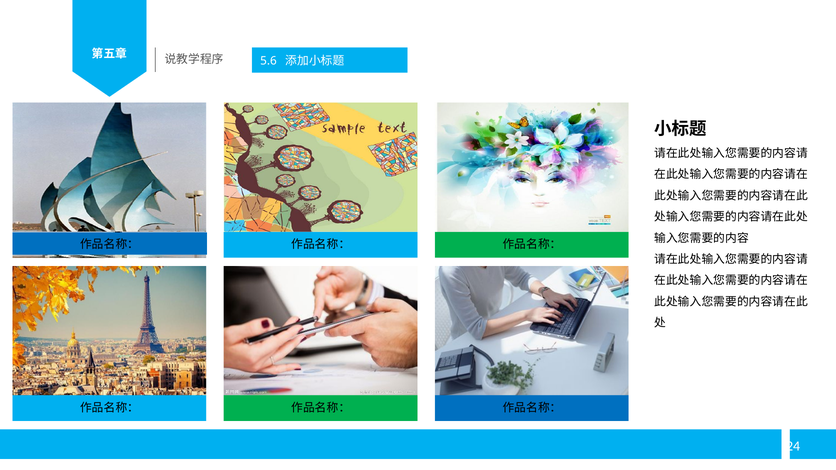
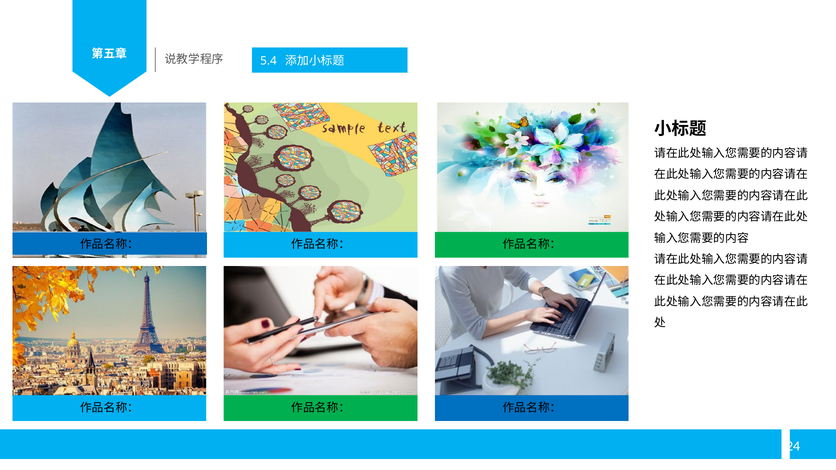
5.6: 5.6 -> 5.4 (268, 61)
